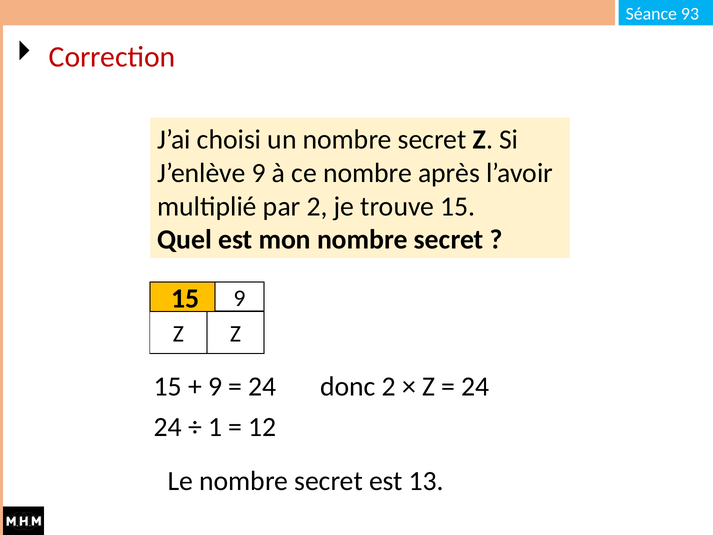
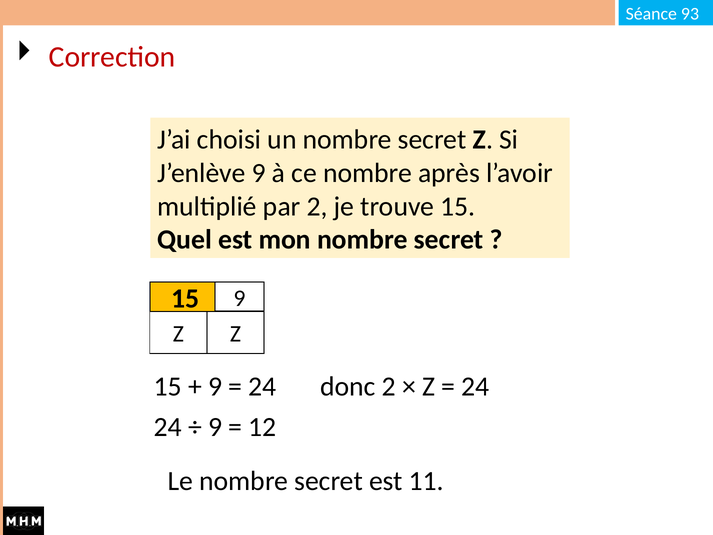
1: 1 -> 9 (215, 427)
13: 13 -> 11 (426, 481)
